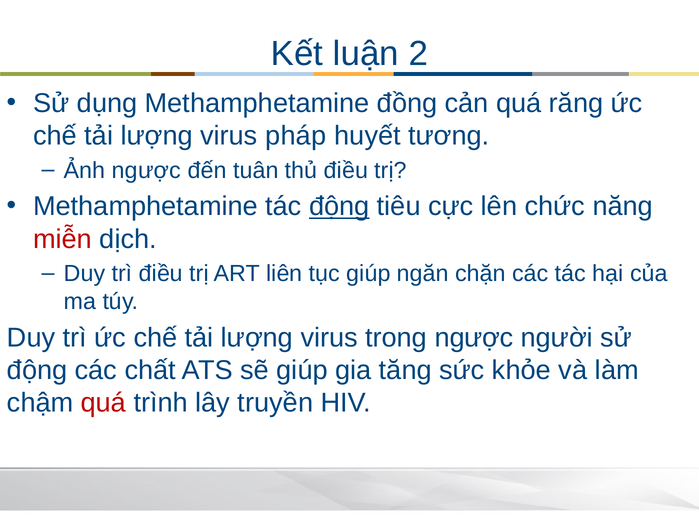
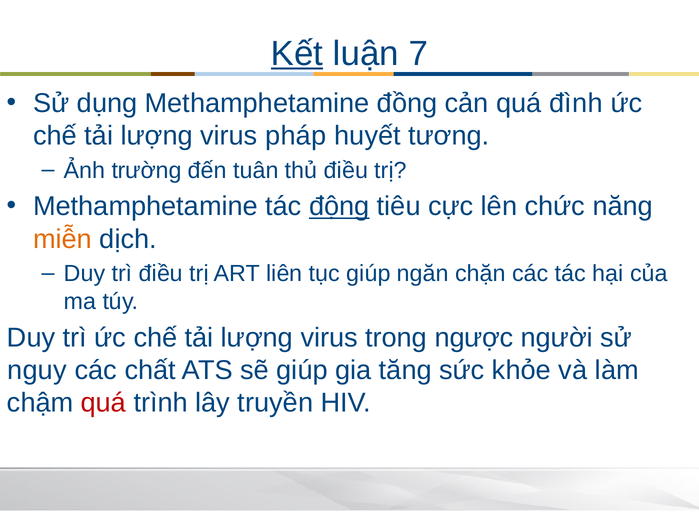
Kết underline: none -> present (297, 54)
2: 2 -> 7 (418, 54)
răng: răng -> đình (576, 103)
Ảnh ngược: ngược -> trường (147, 171)
miễn colour: red -> orange (63, 239)
động: động -> nguy (37, 371)
